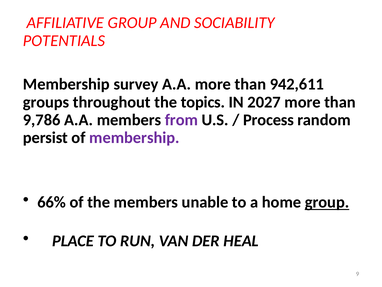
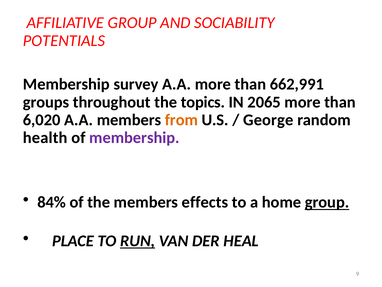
942,611: 942,611 -> 662,991 (297, 84)
2027: 2027 -> 2065 (264, 102)
9,786: 9,786 -> 6,020 (42, 120)
from colour: purple -> orange (181, 120)
Process: Process -> George (268, 120)
persist: persist -> health (45, 137)
66%: 66% -> 84% (52, 202)
unable: unable -> effects (205, 202)
RUN underline: none -> present (138, 241)
